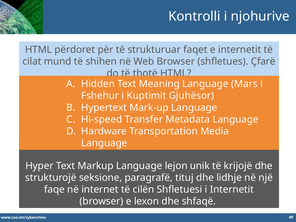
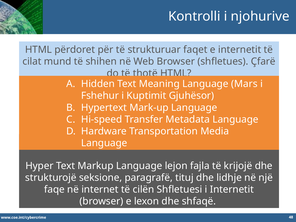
unik: unik -> fajla (200, 166)
